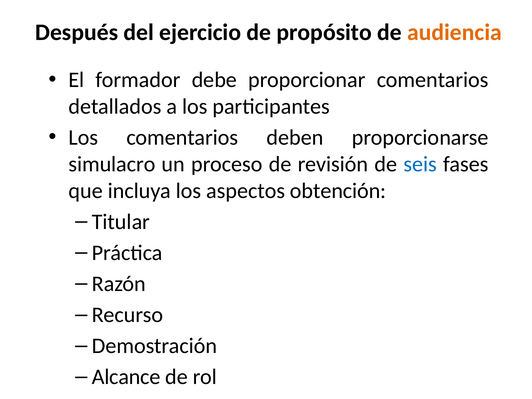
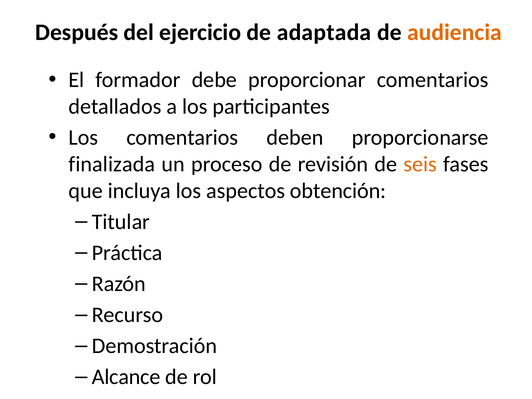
propósito: propósito -> adaptada (324, 32)
simulacro: simulacro -> finalizada (112, 164)
seis colour: blue -> orange (420, 164)
